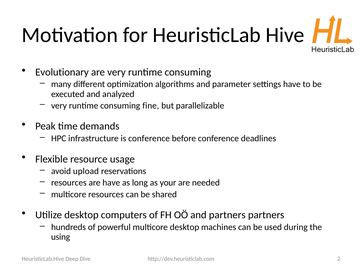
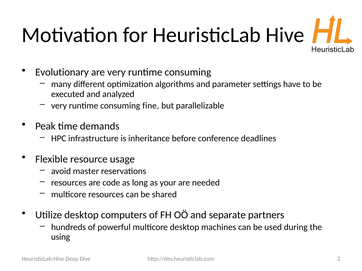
is conference: conference -> inheritance (149, 139)
upload: upload -> master (86, 172)
are have: have -> code (111, 183)
and partners: partners -> separate (227, 215)
